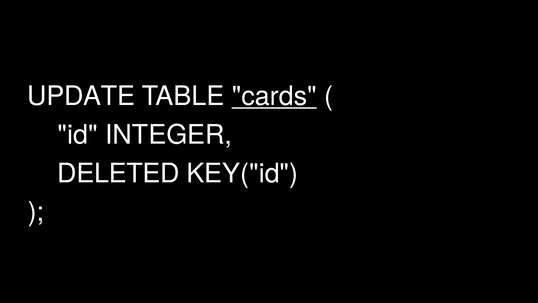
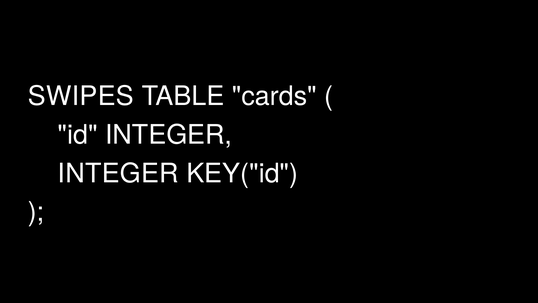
UPDATE: UPDATE -> SWIPES (81, 96)
cards underline: present -> none (274, 96)
DELETED: DELETED -> INTEGER (118, 173)
